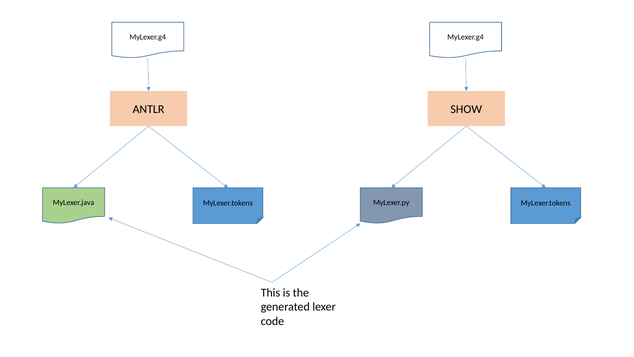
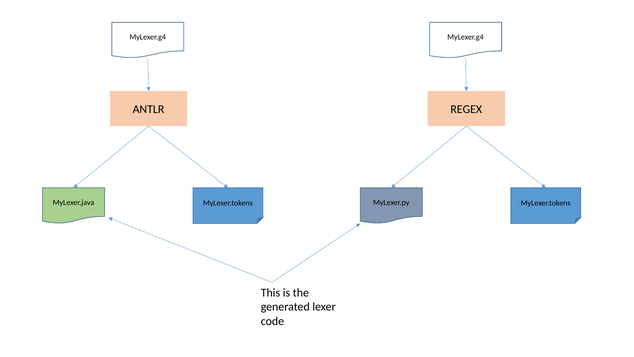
SHOW: SHOW -> REGEX (466, 109)
